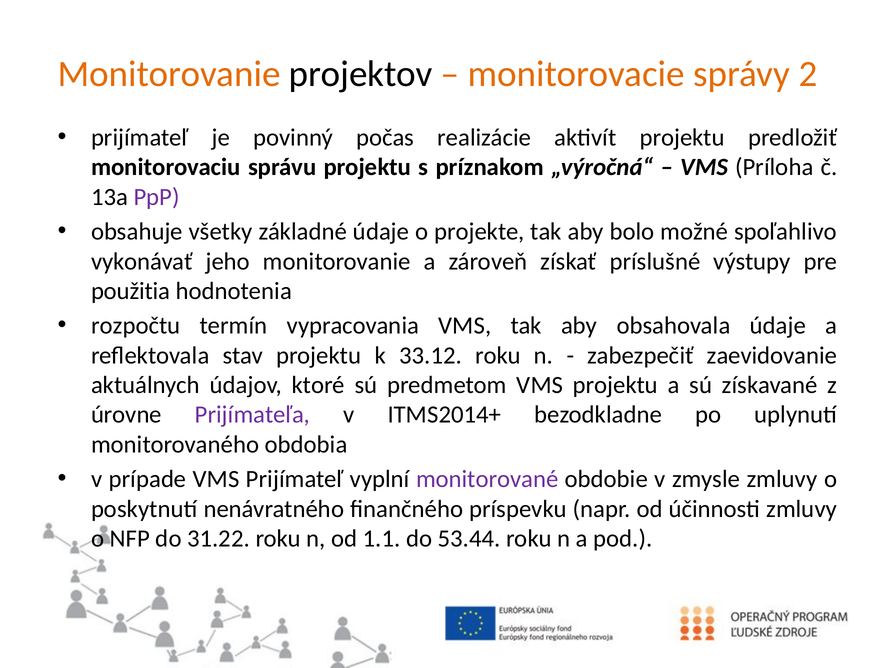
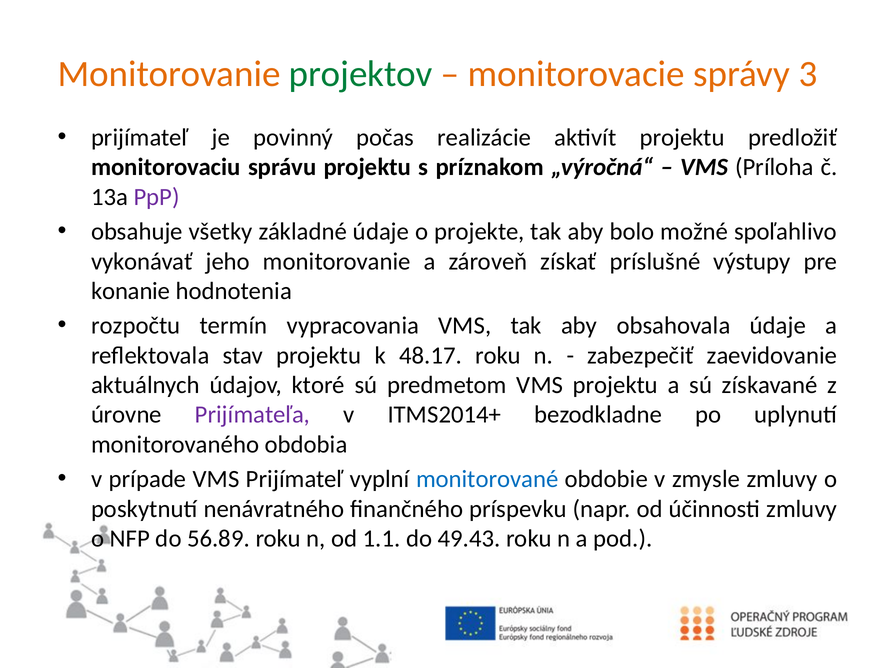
projektov colour: black -> green (361, 74)
2: 2 -> 3 (808, 74)
použitia: použitia -> konanie (131, 291)
33.12: 33.12 -> 48.17 (431, 356)
monitorované colour: purple -> blue (487, 479)
31.22: 31.22 -> 56.89 (218, 539)
53.44: 53.44 -> 49.43 (469, 539)
